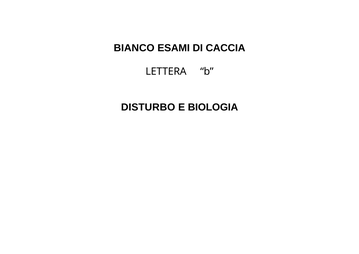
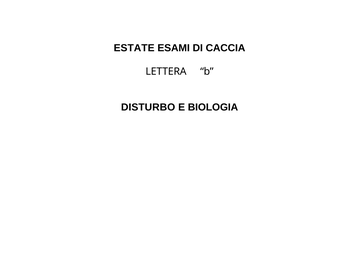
BIANCO: BIANCO -> ESTATE (134, 48)
